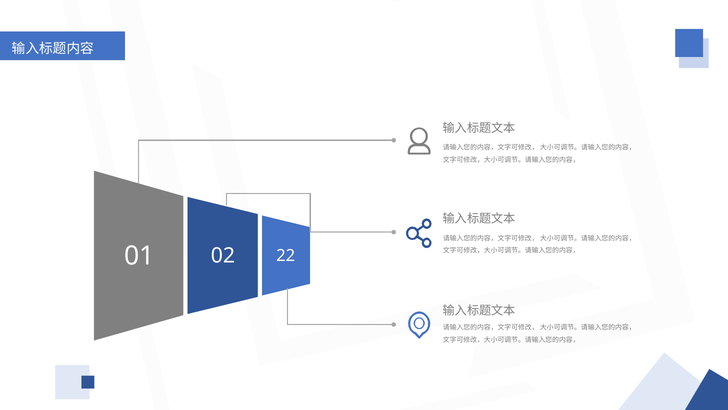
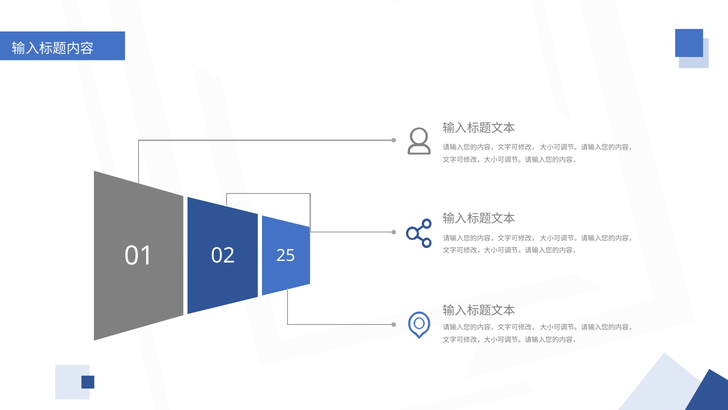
22: 22 -> 25 (286, 255)
